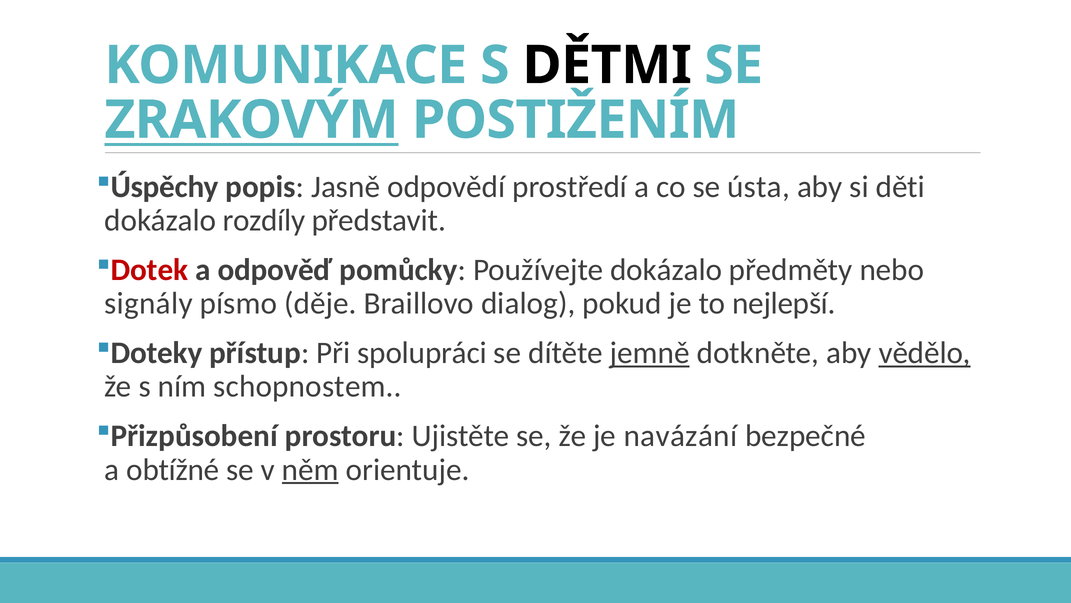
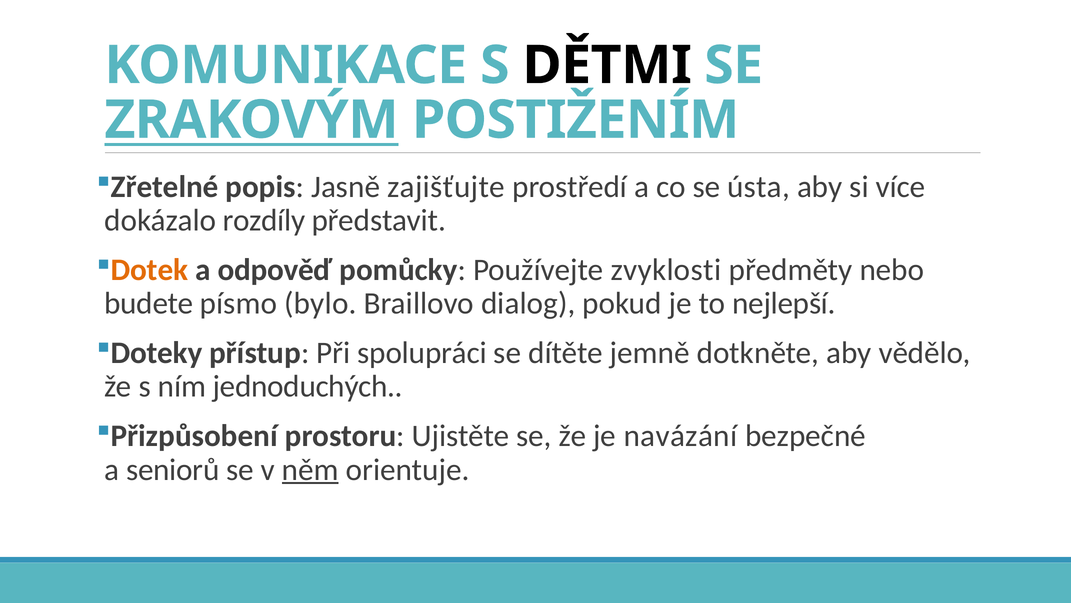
Úspěchy: Úspěchy -> Zřetelné (165, 187)
odpovědí: odpovědí -> zajišťujte (446, 187)
děti: děti -> více (900, 187)
Dotek colour: red -> orange (149, 270)
Používejte dokázalo: dokázalo -> zvyklosti (666, 270)
signály: signály -> budete (149, 303)
děje: děje -> bylo (320, 303)
jemně underline: present -> none (650, 353)
vědělo underline: present -> none (925, 353)
schopnostem: schopnostem -> jednoduchých (308, 386)
obtížné: obtížné -> seniorů (173, 469)
